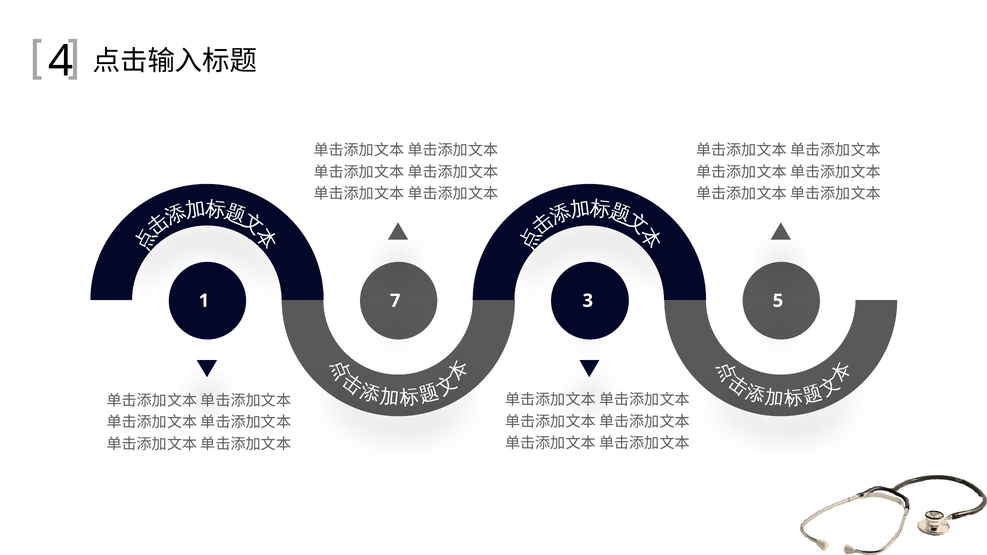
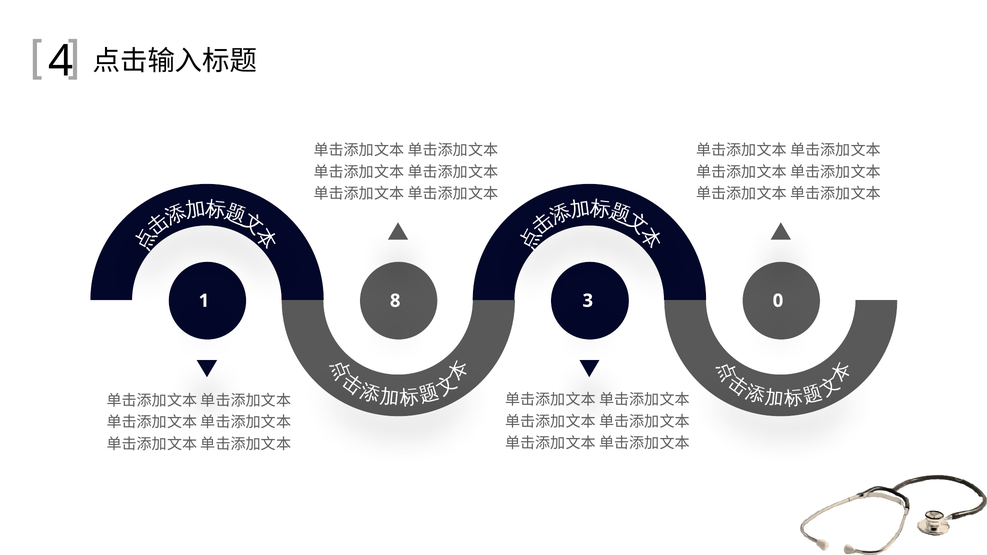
7: 7 -> 8 (395, 301)
5: 5 -> 0 (778, 301)
